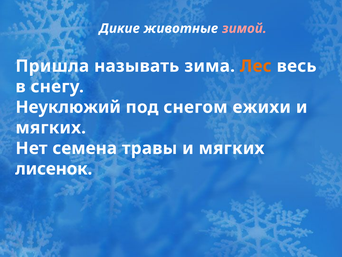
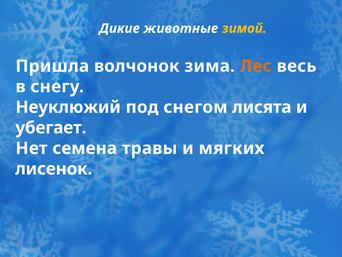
зимой colour: pink -> yellow (244, 28)
называть: называть -> волчонок (137, 66)
ежихи: ежихи -> лисята (262, 107)
мягких: мягких -> убегает (51, 128)
